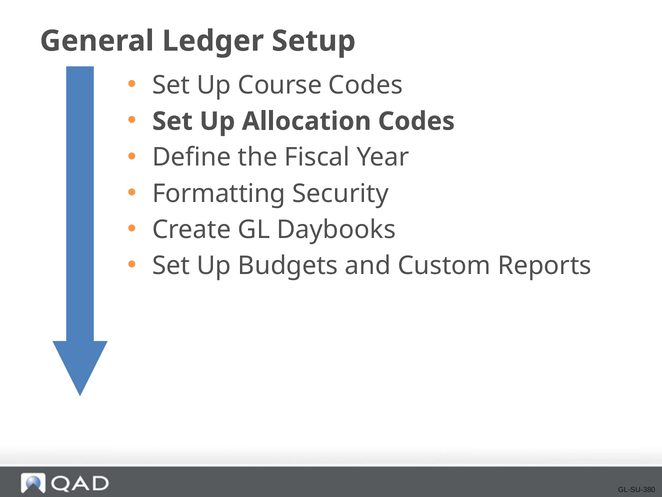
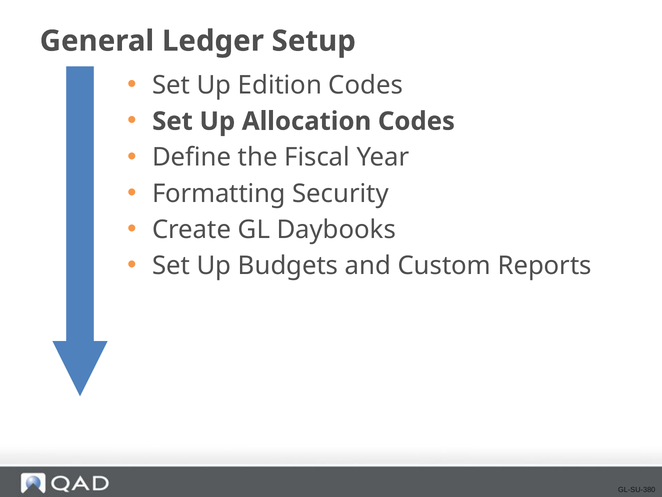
Course: Course -> Edition (280, 85)
